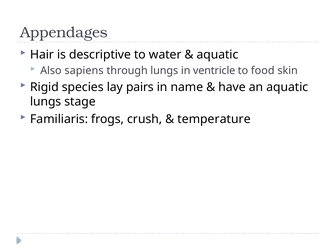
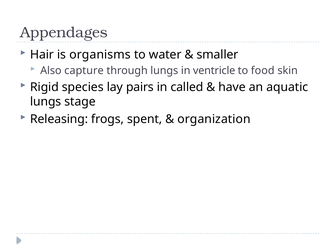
descriptive: descriptive -> organisms (100, 55)
aquatic: aquatic -> smaller (218, 55)
sapiens: sapiens -> capture (84, 71)
name: name -> called (187, 87)
Familiaris: Familiaris -> Releasing (59, 119)
crush: crush -> spent (145, 119)
temperature: temperature -> organization (214, 119)
